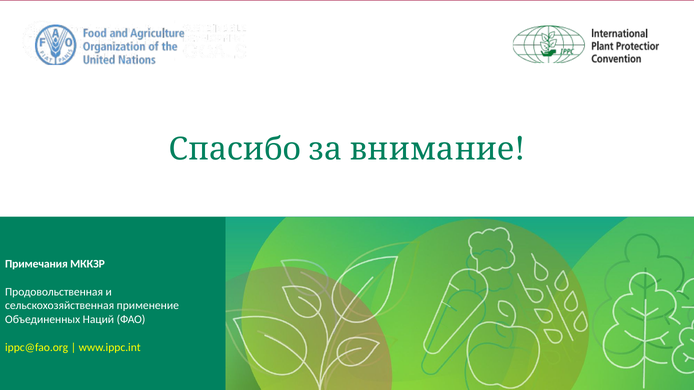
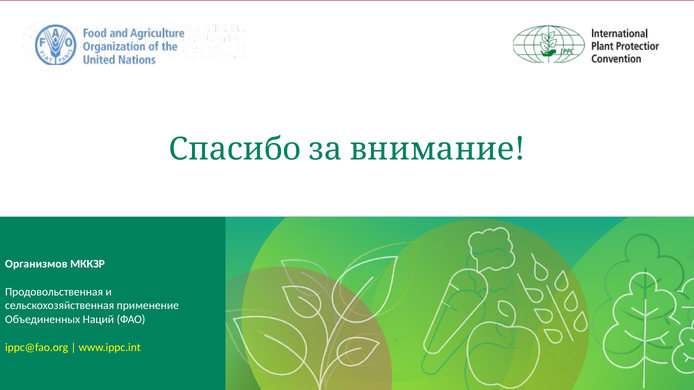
Примечания: Примечания -> Организмов (36, 264)
